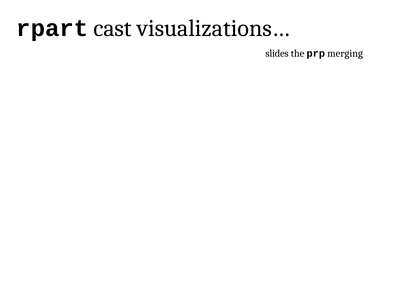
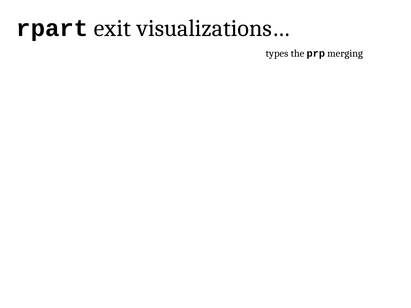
cast: cast -> exit (112, 28)
slides: slides -> types (277, 53)
